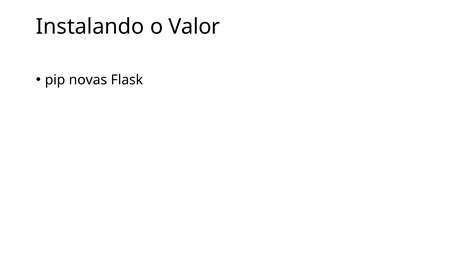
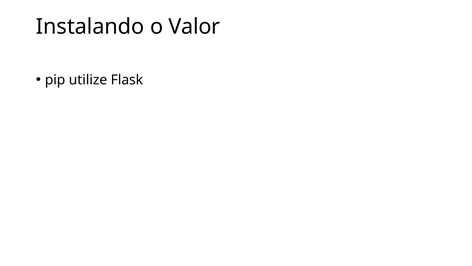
novas: novas -> utilize (88, 80)
